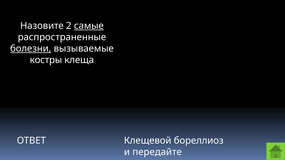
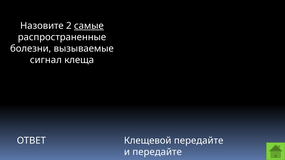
болезни underline: present -> none (31, 49)
костры: костры -> сигнал (46, 60)
Клещевой бореллиоз: бореллиоз -> передайте (199, 141)
